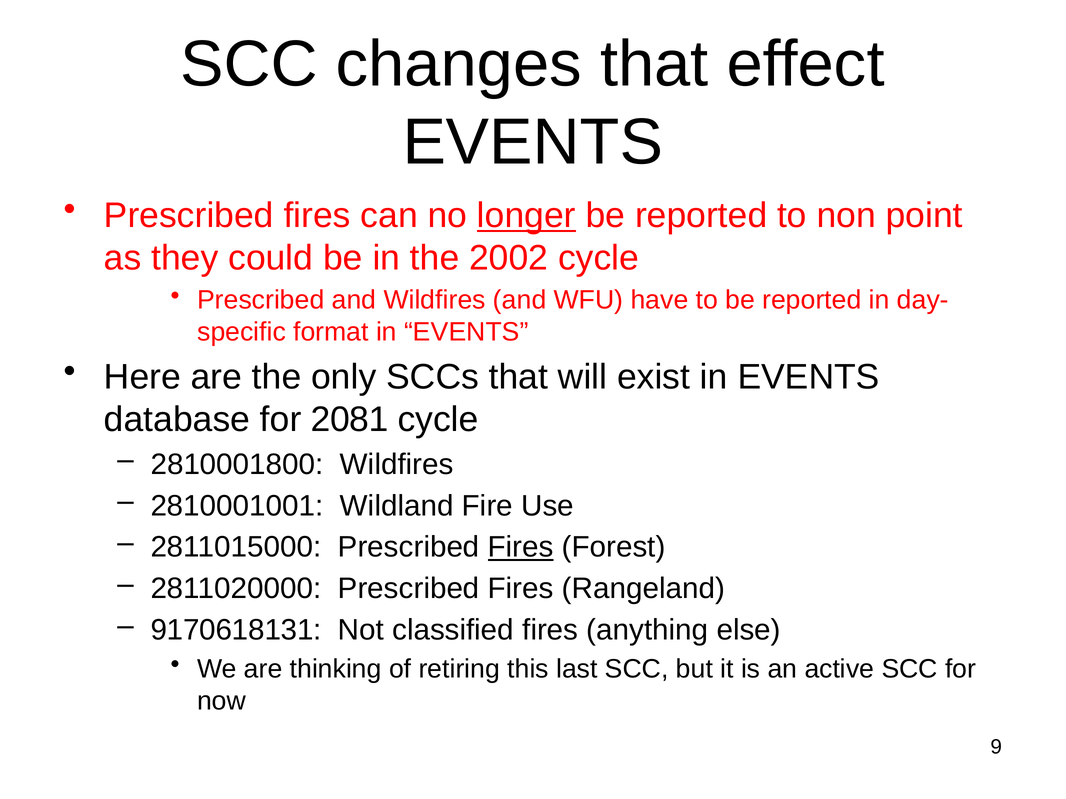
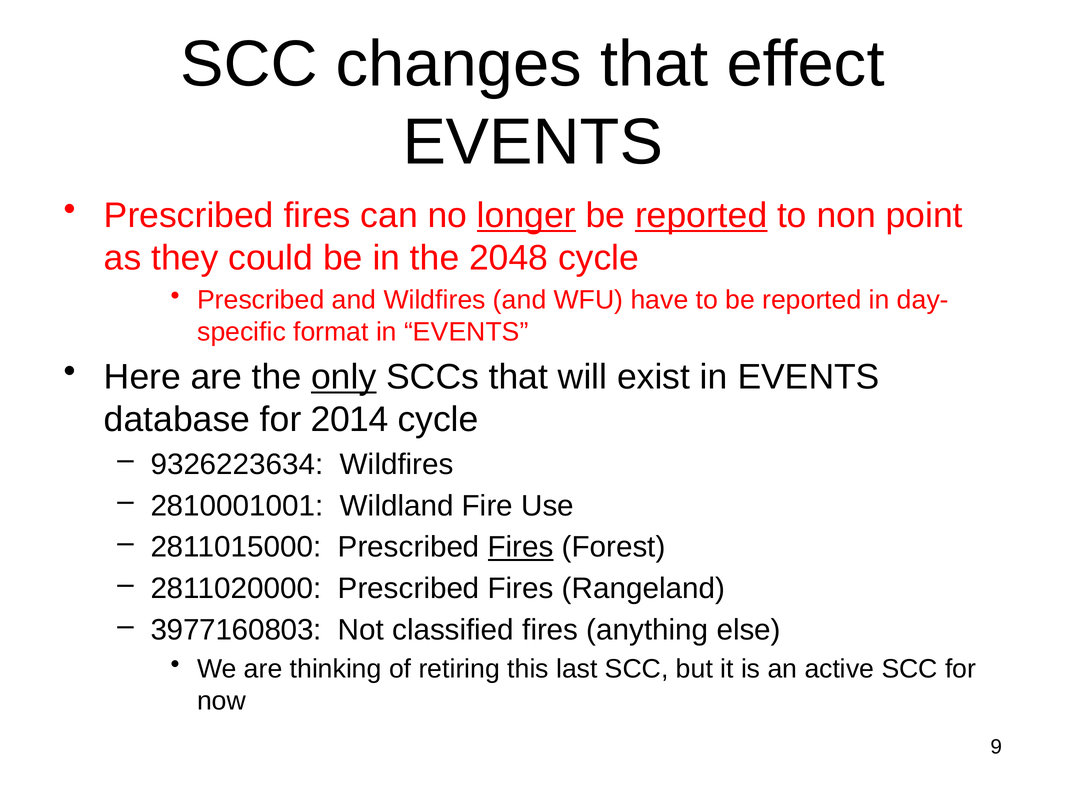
reported underline: none -> present (701, 216)
2002: 2002 -> 2048 (509, 258)
only underline: none -> present (344, 377)
2081: 2081 -> 2014 (350, 420)
2810001800: 2810001800 -> 9326223634 (237, 465)
9170618131: 9170618131 -> 3977160803 (236, 630)
